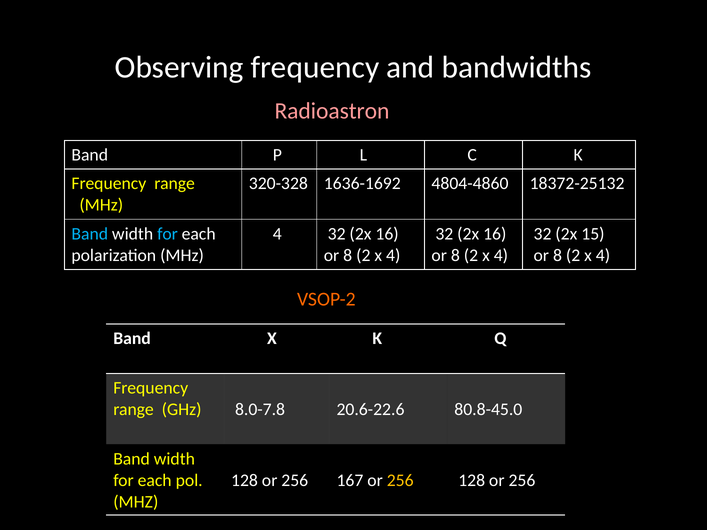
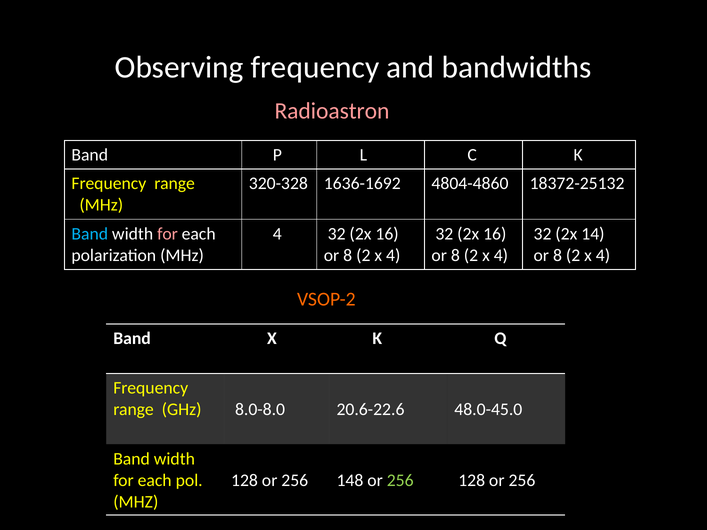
for colour: light blue -> pink (167, 234)
15: 15 -> 14 (593, 234)
8.0-7.8: 8.0-7.8 -> 8.0-8.0 (260, 410)
80.8-45.0: 80.8-45.0 -> 48.0-45.0 (488, 410)
167: 167 -> 148 (350, 480)
256 colour: yellow -> light green (400, 480)
